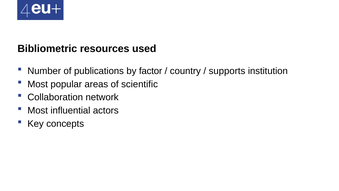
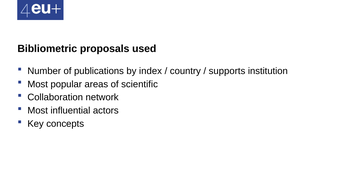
resources: resources -> proposals (105, 49)
factor: factor -> index (151, 71)
